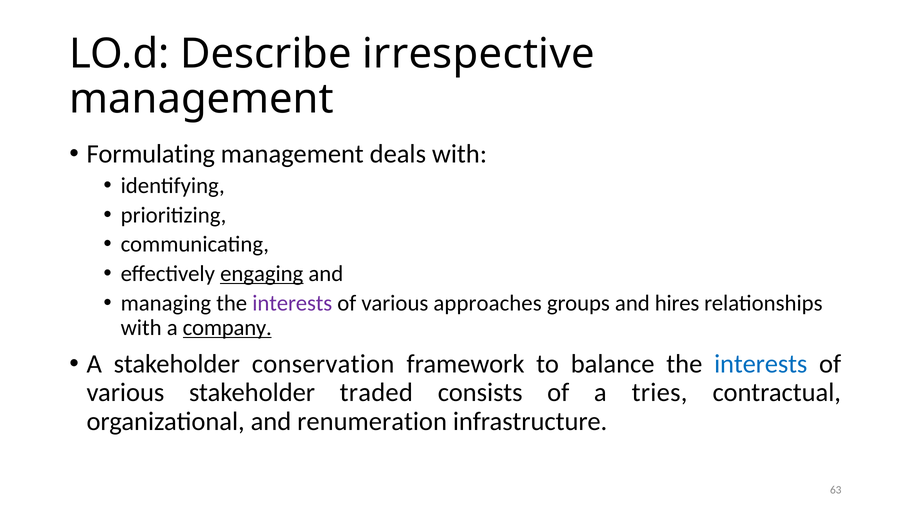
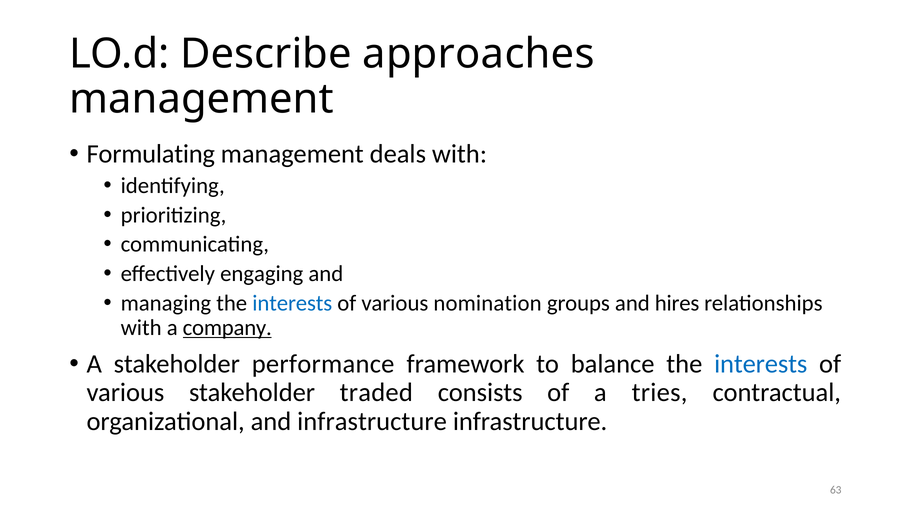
irrespective: irrespective -> approaches (479, 54)
engaging underline: present -> none (262, 273)
interests colour: purple -> blue (292, 303)
approaches: approaches -> nomination (488, 303)
conservation: conservation -> performance (323, 363)
and renumeration: renumeration -> infrastructure (372, 421)
